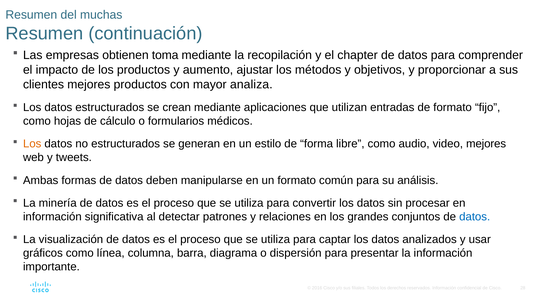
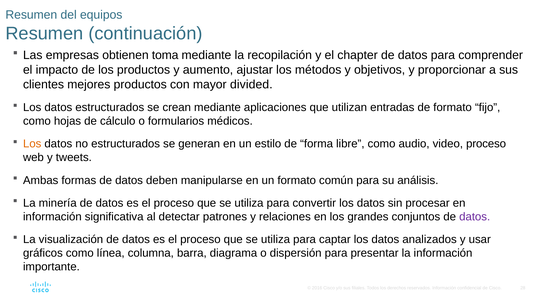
muchas: muchas -> equipos (101, 15)
analiza: analiza -> divided (251, 84)
video mejores: mejores -> proceso (486, 144)
datos colour: blue -> purple (475, 217)
